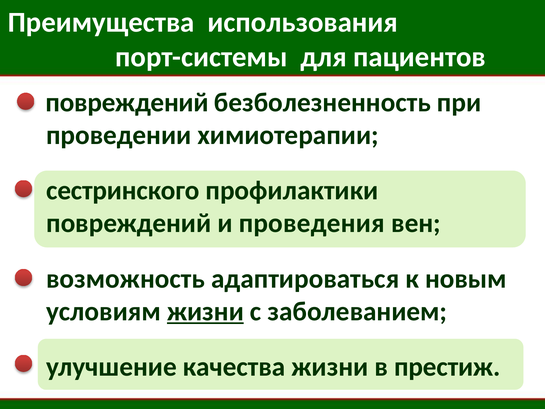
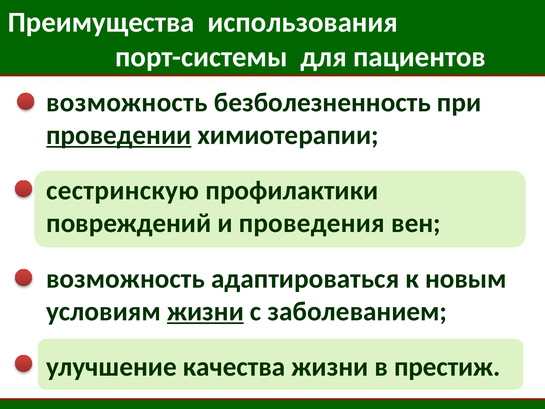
повреждений: повреждений -> возможность (127, 102)
проведении underline: none -> present (119, 135)
сестринского: сестринского -> сестринскую (123, 190)
